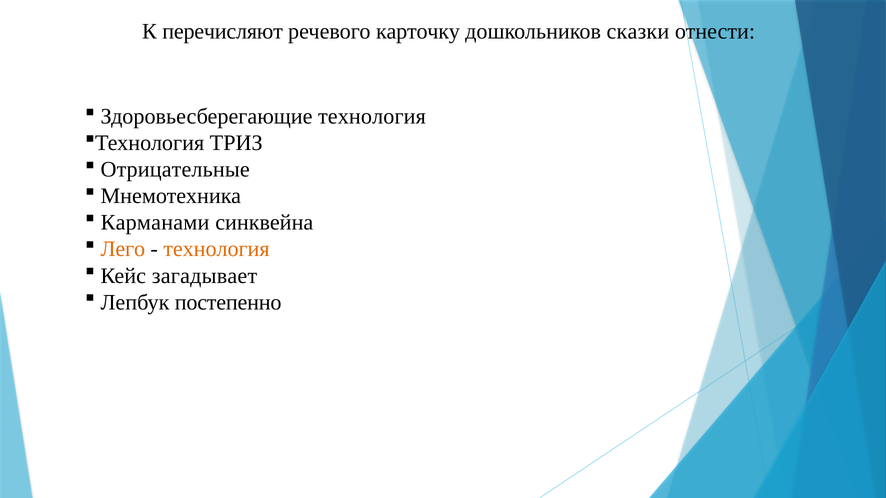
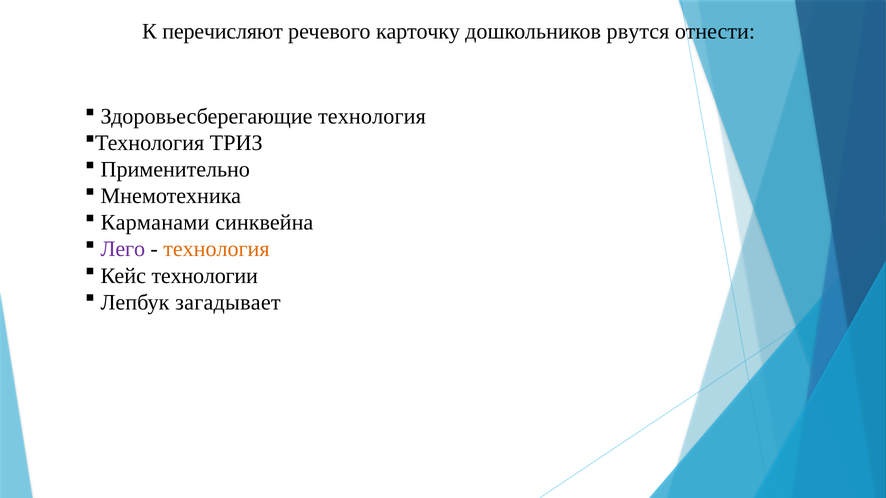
сказки: сказки -> рвутся (638, 31)
Отрицательные: Отрицательные -> Применительно (175, 170)
Лего colour: orange -> purple (123, 249)
загадывает: загадывает -> технологии (205, 276)
постепенно: постепенно -> загадывает (228, 302)
